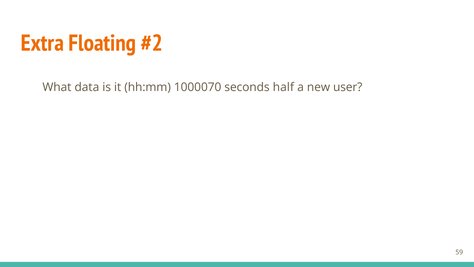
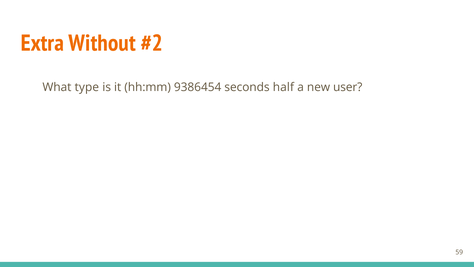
Floating: Floating -> Without (102, 43)
data: data -> type (87, 87)
1000070: 1000070 -> 9386454 (198, 87)
